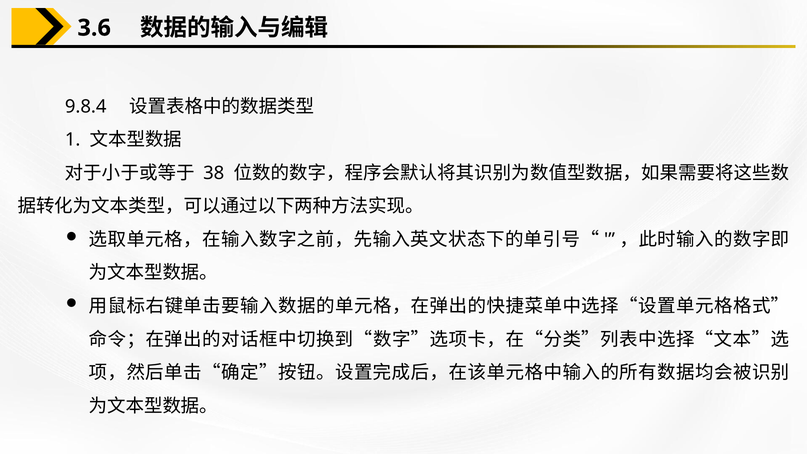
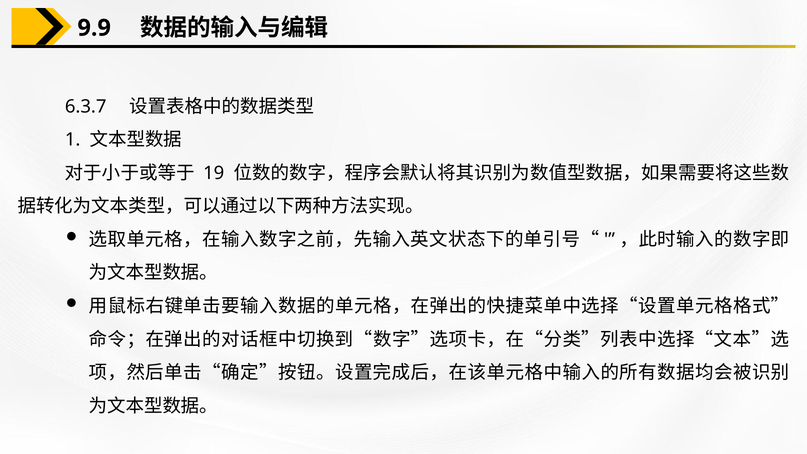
3.6: 3.6 -> 9.9 (94, 28)
9.8.4: 9.8.4 -> 6.3.7 (86, 107)
38: 38 -> 19 (214, 173)
